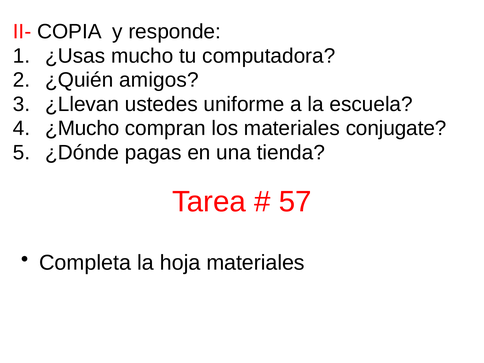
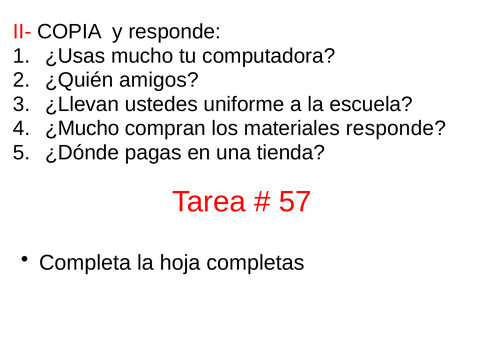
materiales conjugate: conjugate -> responde (396, 128)
hoja materiales: materiales -> completas (256, 263)
